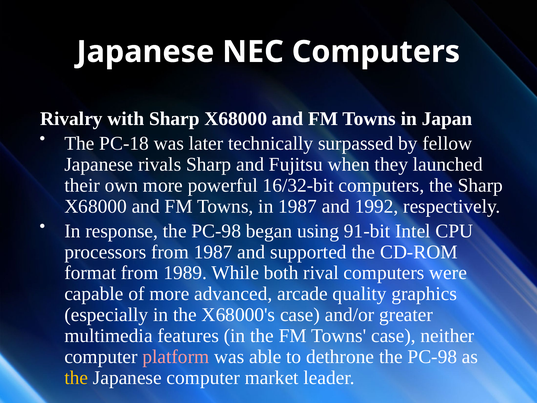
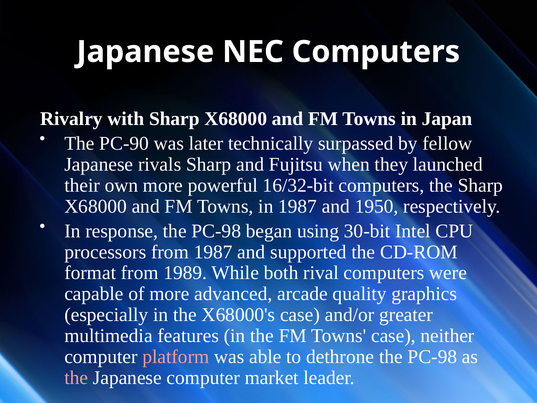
PC-18: PC-18 -> PC-90 (124, 143)
1992: 1992 -> 1950 (377, 206)
91-bit: 91-bit -> 30-bit (367, 231)
the colour: yellow -> pink (76, 377)
